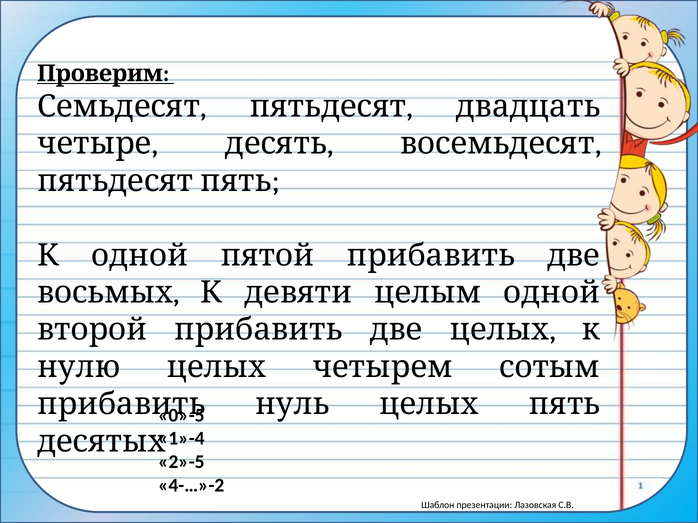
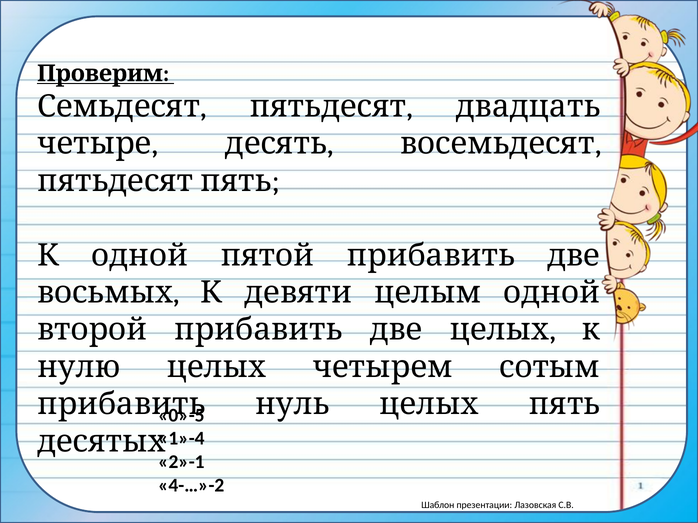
2»-5: 2»-5 -> 2»-1 (181, 462)
